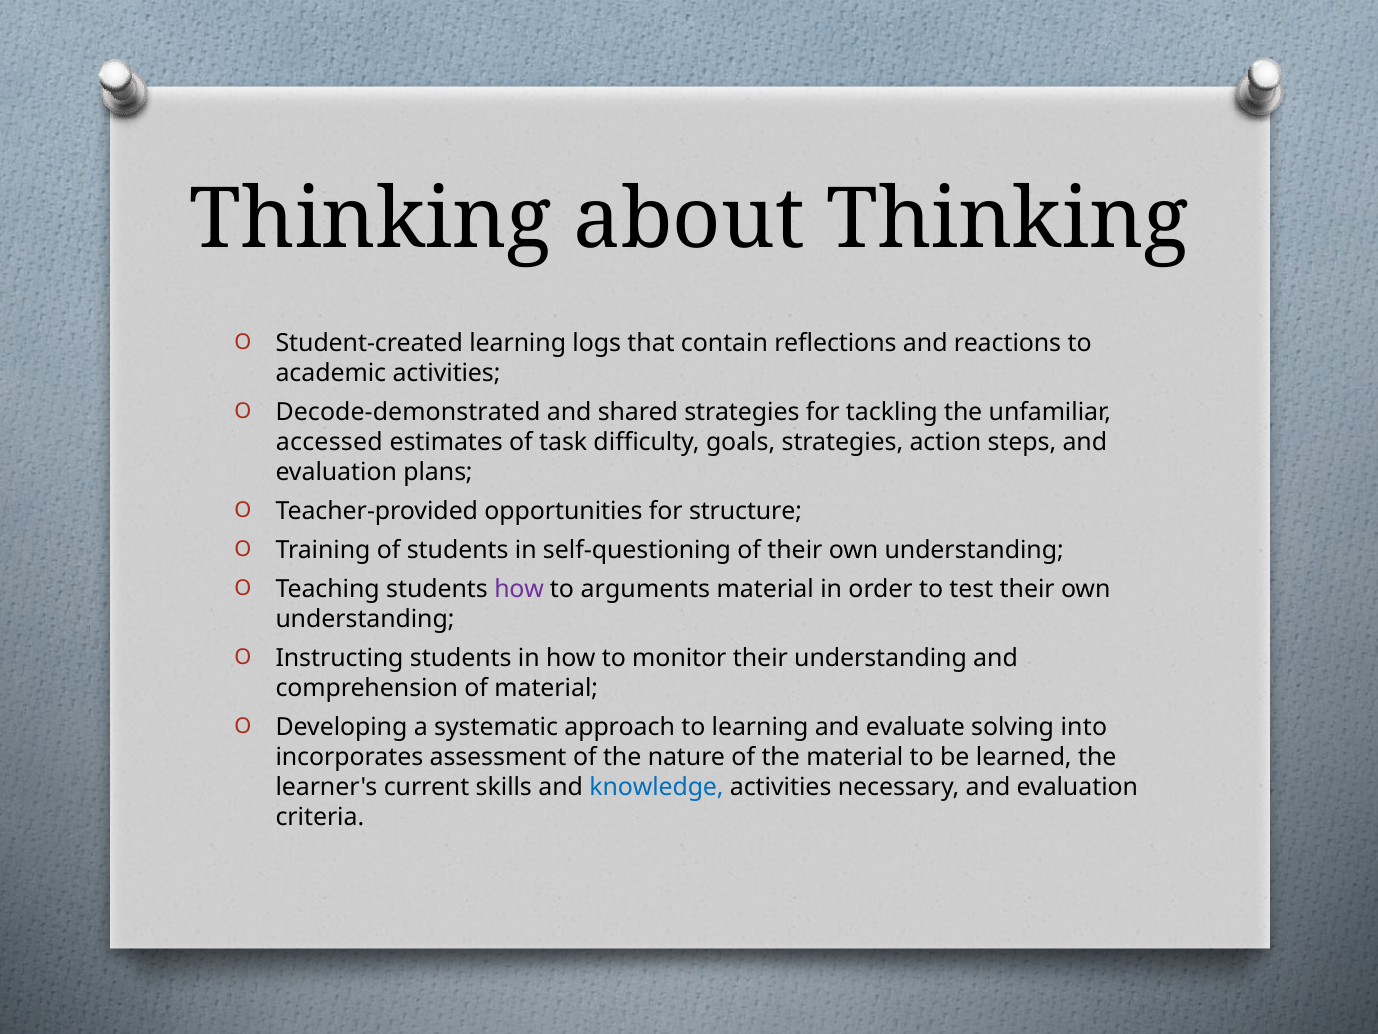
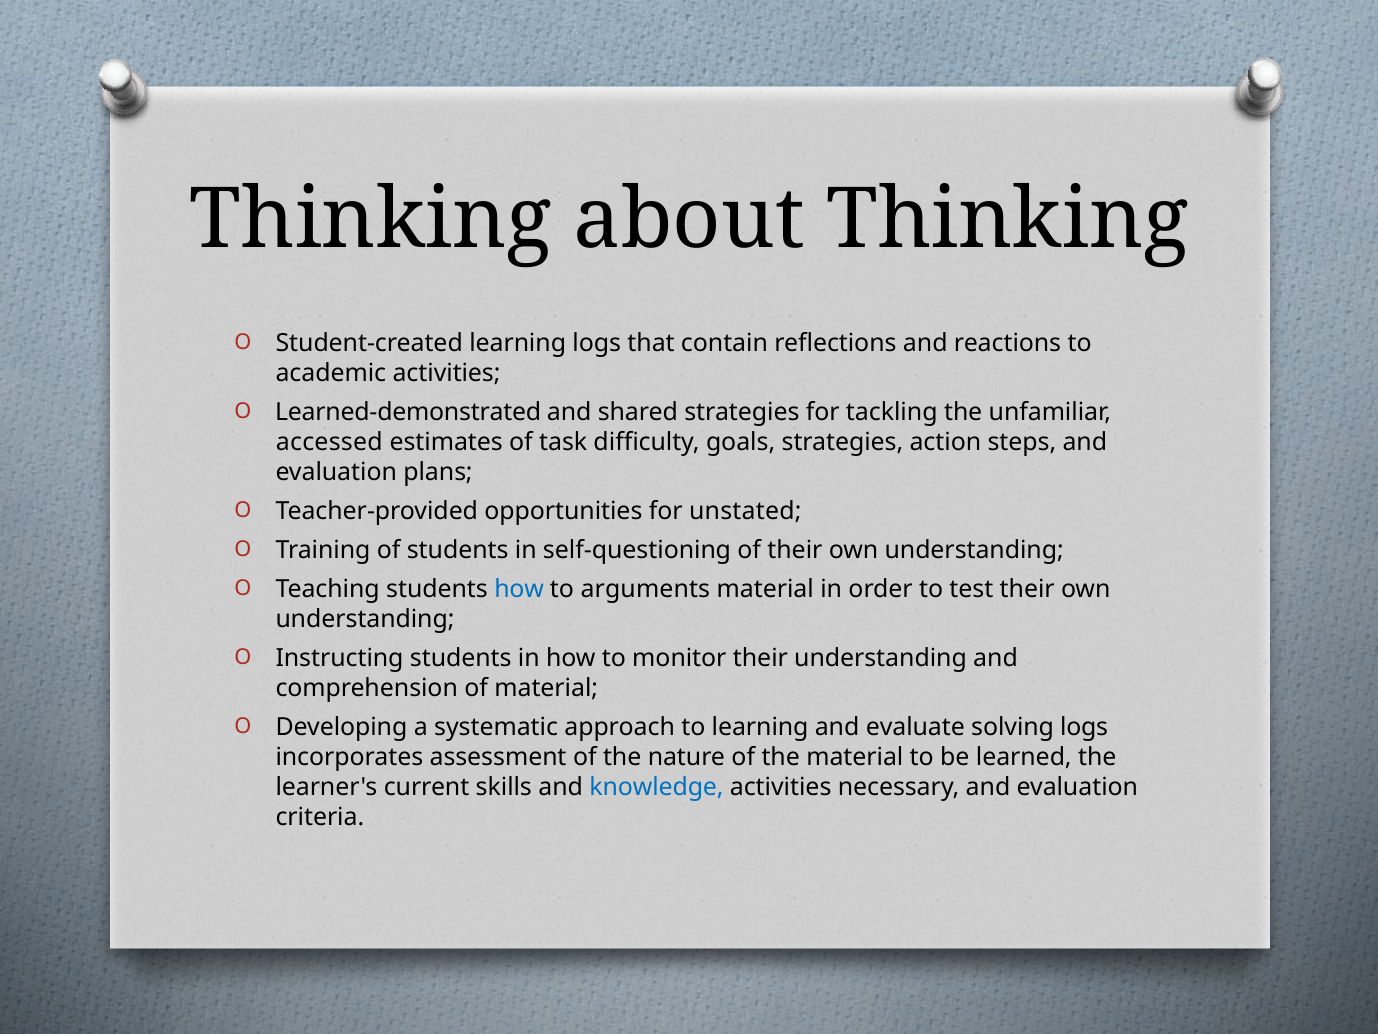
Decode-demonstrated: Decode-demonstrated -> Learned-demonstrated (408, 412)
structure: structure -> unstated (745, 511)
how colour: purple -> blue (519, 589)
solving into: into -> logs (1084, 727)
